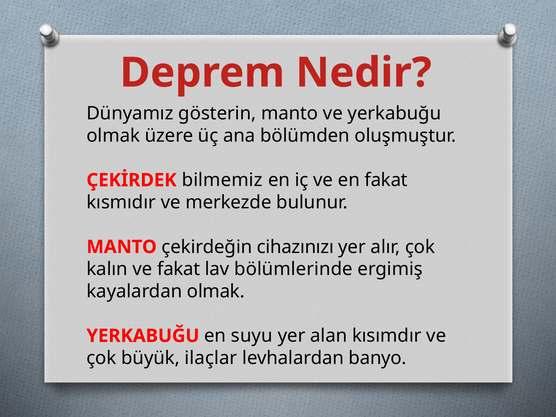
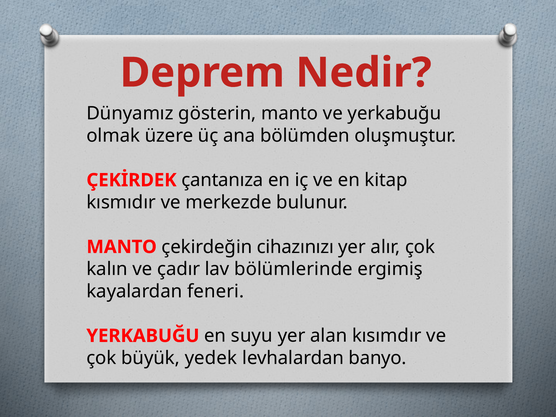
bilmemiz: bilmemiz -> çantanıza (222, 180)
en fakat: fakat -> kitap (386, 180)
ve fakat: fakat -> çadır (179, 269)
kayalardan olmak: olmak -> feneri (216, 291)
ilaçlar: ilaçlar -> yedek (211, 358)
